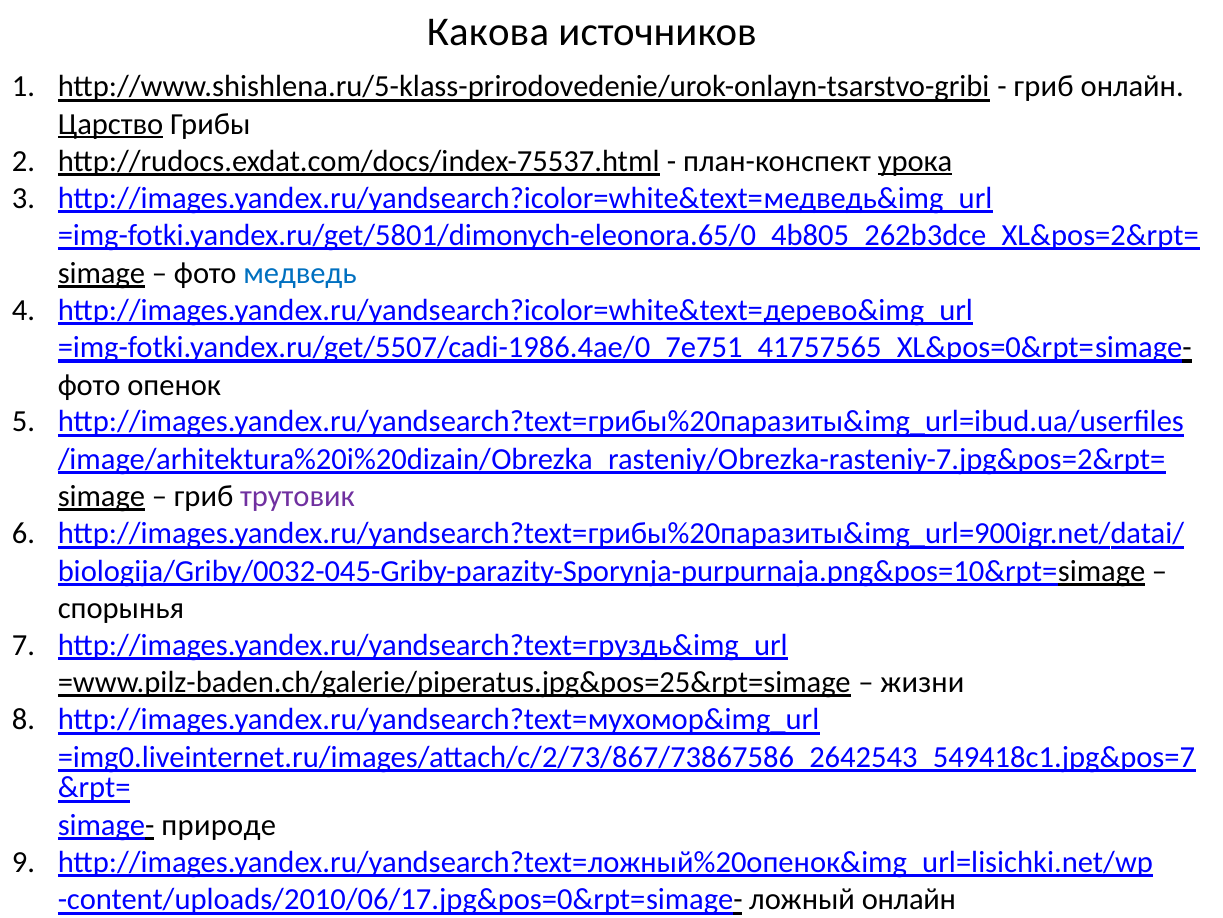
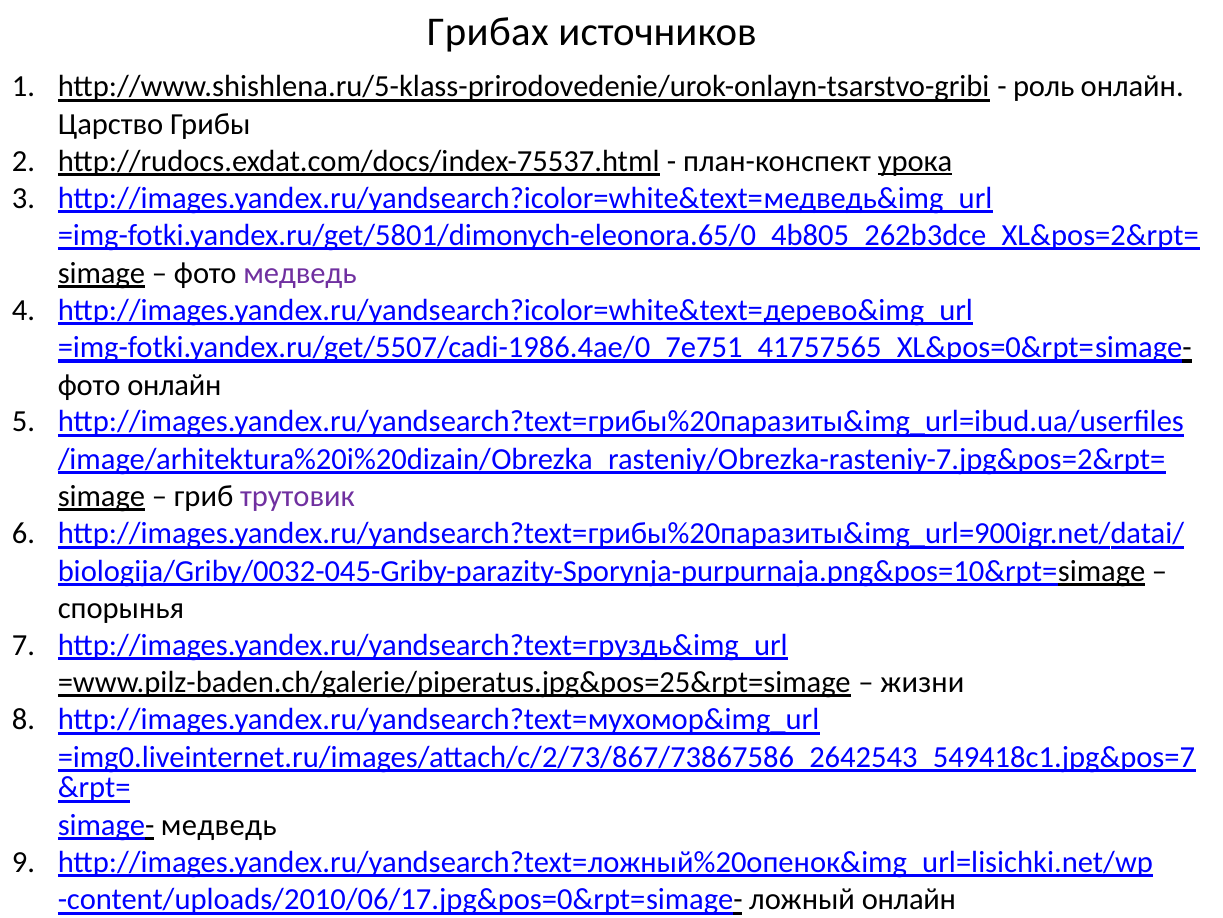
Какова: Какова -> Грибах (488, 32)
гриб: гриб -> роль (1044, 87)
Царство underline: present -> none (111, 124)
медведь colour: blue -> purple (300, 273)
фото опенок: опенок -> онлайн (174, 385)
природе: природе -> медведь (219, 824)
